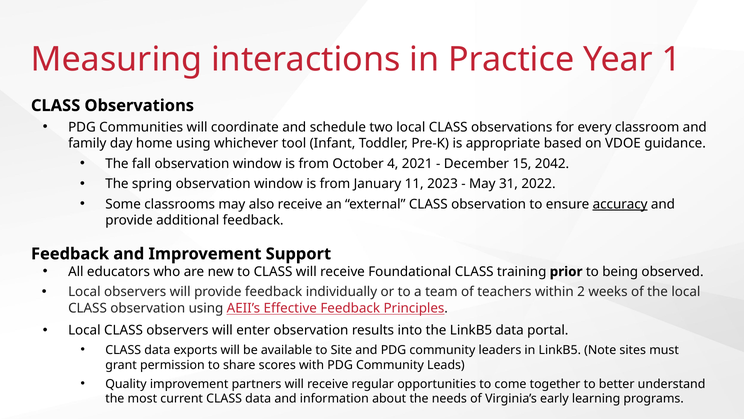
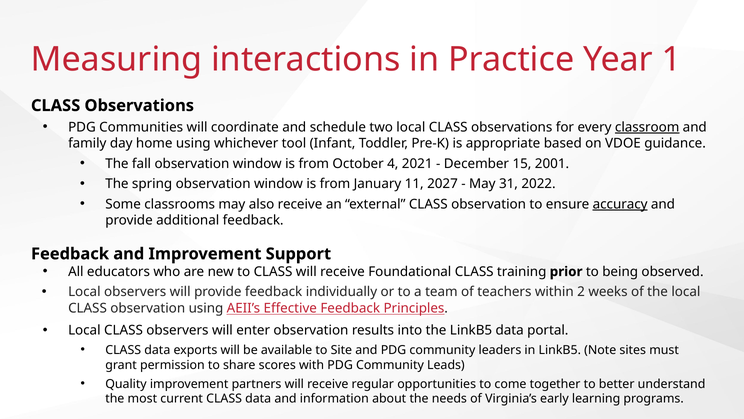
classroom underline: none -> present (647, 127)
2042: 2042 -> 2001 (552, 163)
2023: 2023 -> 2027 (443, 184)
